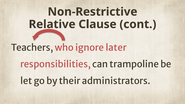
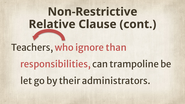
later: later -> than (116, 48)
